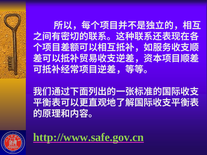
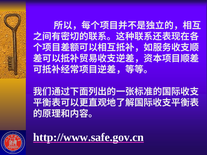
http://www.safe.gov.cn colour: light green -> white (88, 138)
